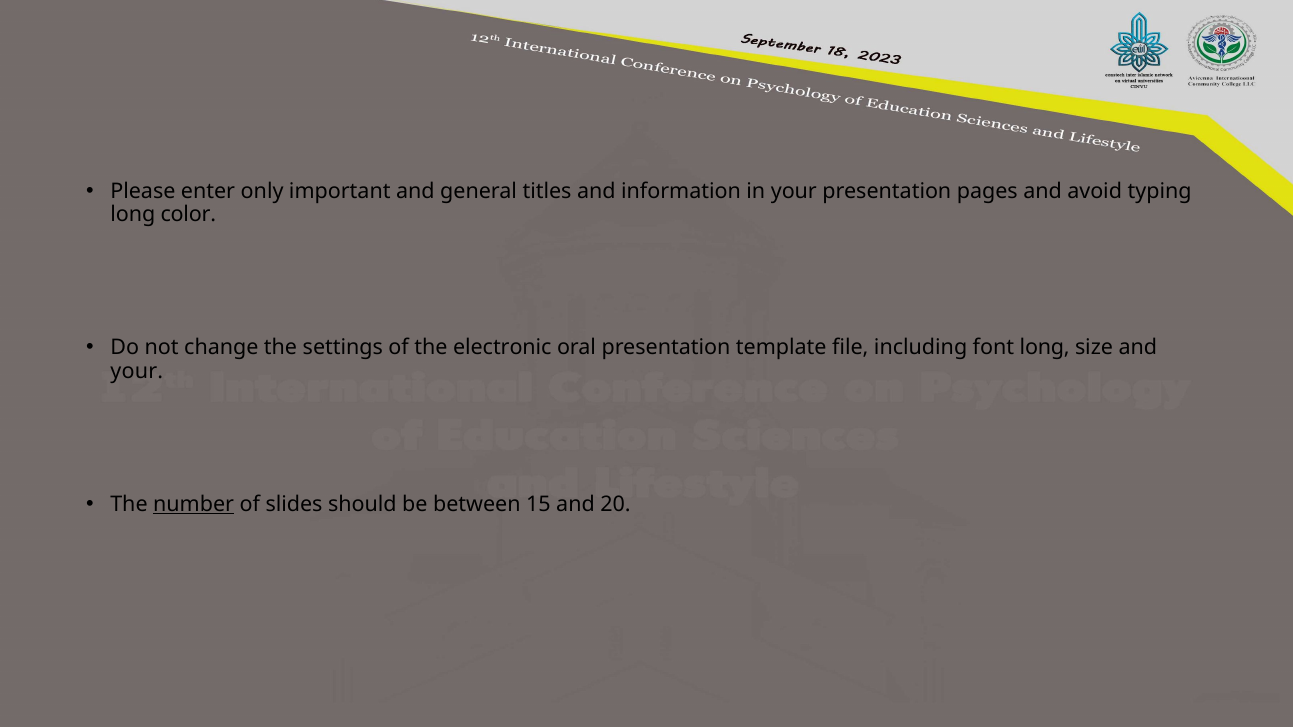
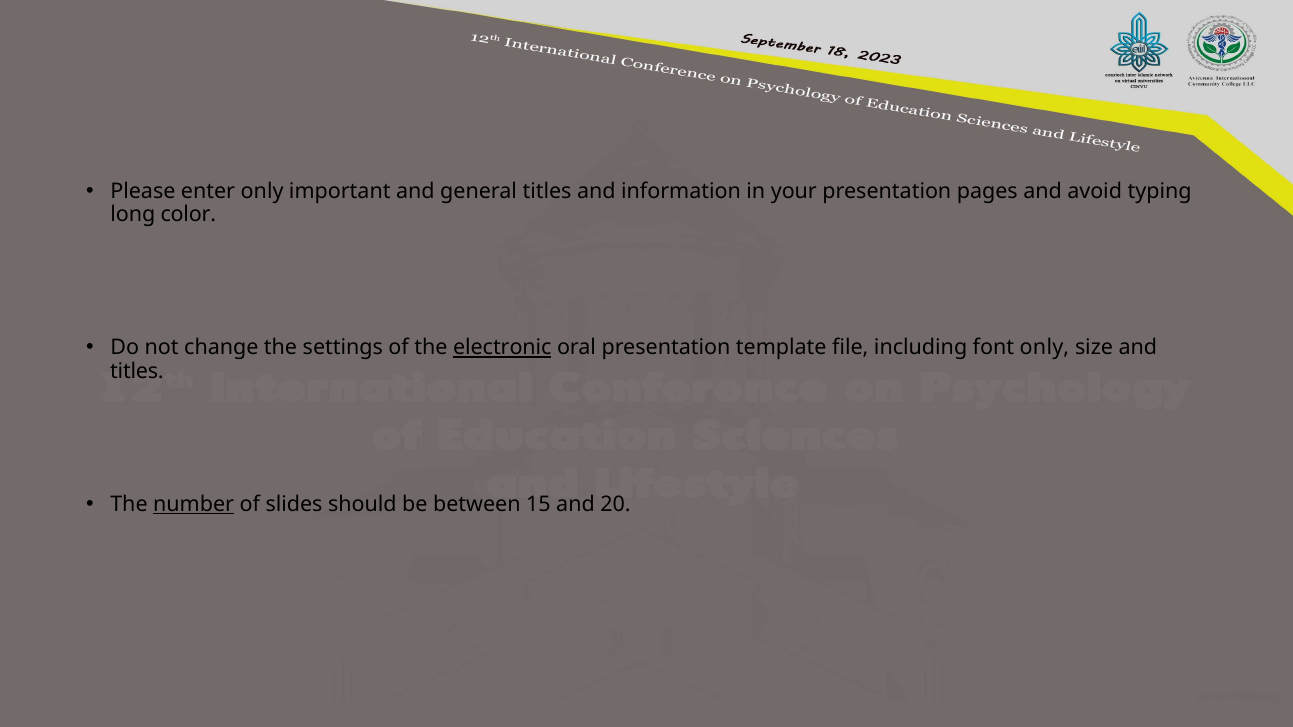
electronic underline: none -> present (502, 348)
font long: long -> only (1044, 348)
your: your -> titles (137, 371)
